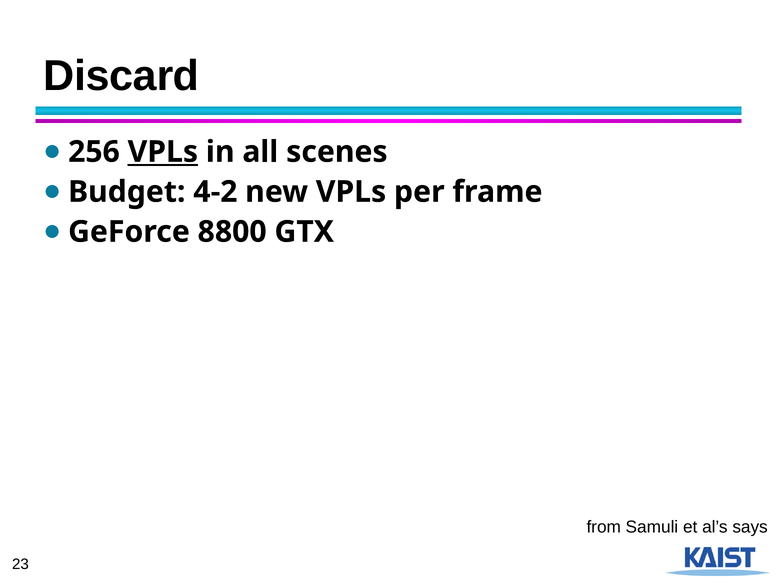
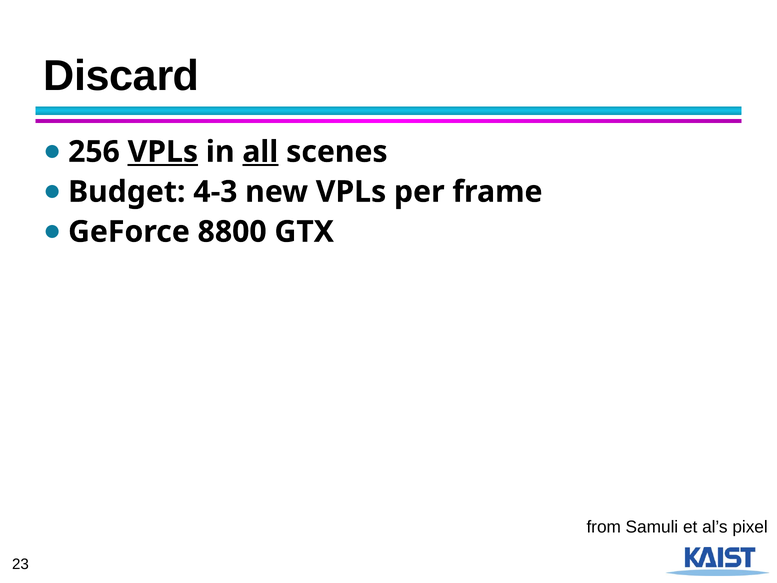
all underline: none -> present (260, 152)
4-2: 4-2 -> 4-3 (215, 192)
says: says -> pixel (750, 527)
